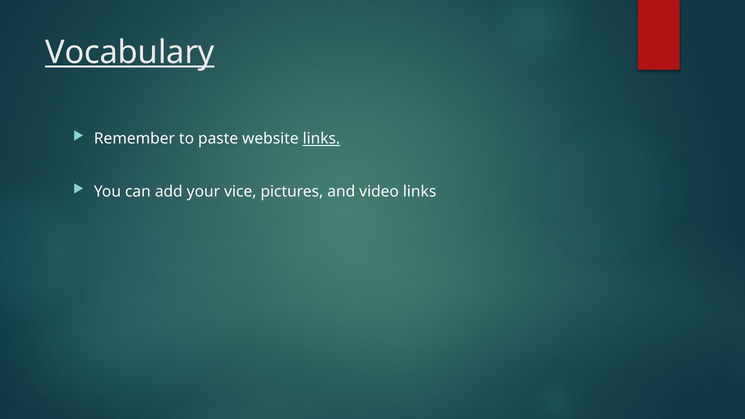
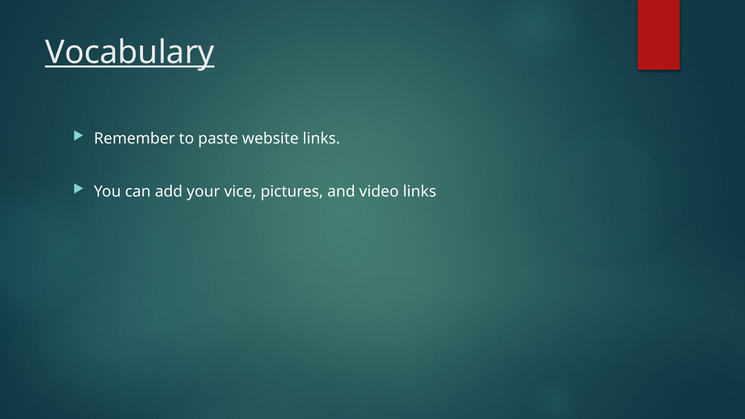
links underline: present -> none (321, 139)
